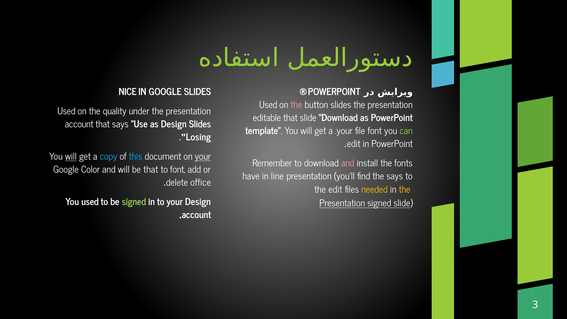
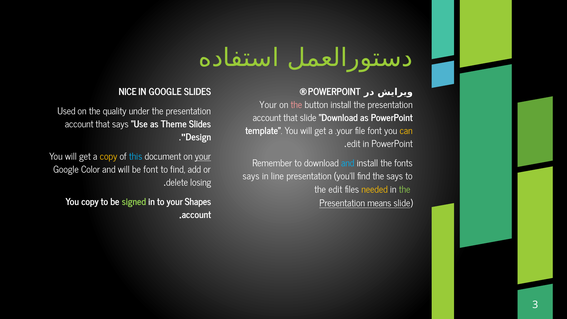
Used: Used -> Your (268, 105)
button slides: slides -> install (341, 105)
editable: editable -> account (267, 118)
as Design: Design -> Theme (174, 124)
can colour: light green -> yellow (406, 131)
Losing: Losing -> Design (198, 137)
will underline: present -> none (71, 157)
copy colour: light blue -> yellow (109, 157)
and colour: pink -> light blue (348, 163)
be that: that -> font (151, 170)
to font: font -> find (178, 170)
have: have -> says (251, 176)
office: office -> losing (201, 183)
the colour: yellow -> light green (405, 190)
You used: used -> copy (90, 202)
your Design: Design -> Shapes (198, 202)
Presentation signed: signed -> means (379, 203)
